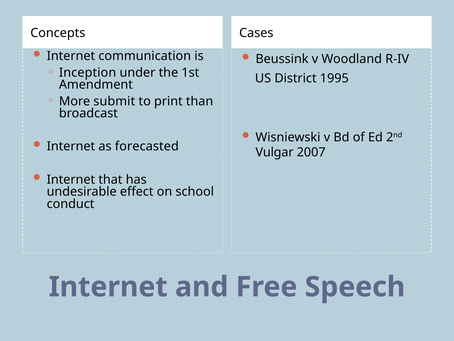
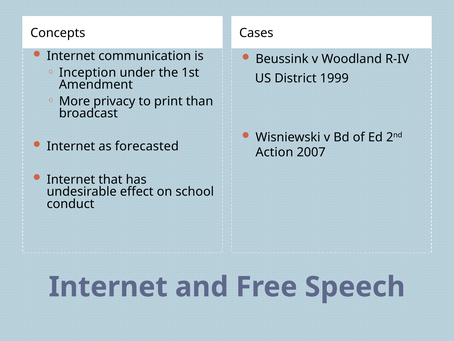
1995: 1995 -> 1999 (334, 78)
submit: submit -> privacy (114, 101)
Vulgar: Vulgar -> Action (274, 152)
